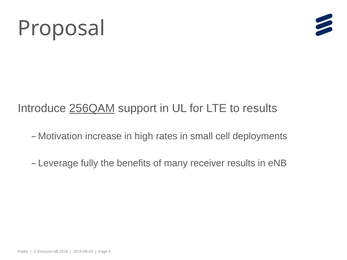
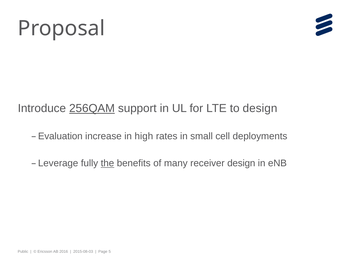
to results: results -> design (260, 108)
Motivation: Motivation -> Evaluation (60, 136)
the underline: none -> present (107, 163)
receiver results: results -> design (241, 163)
